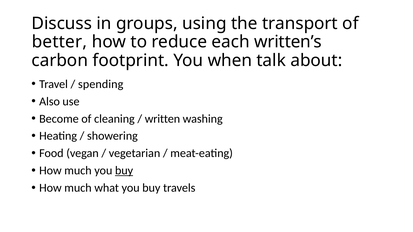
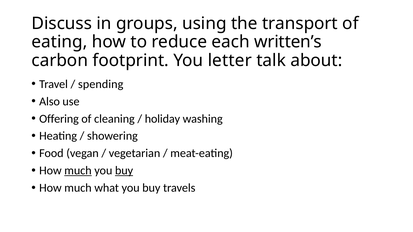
better: better -> eating (59, 42)
when: when -> letter (230, 61)
Become: Become -> Offering (59, 119)
written: written -> holiday (162, 119)
much underline: none -> present (78, 171)
